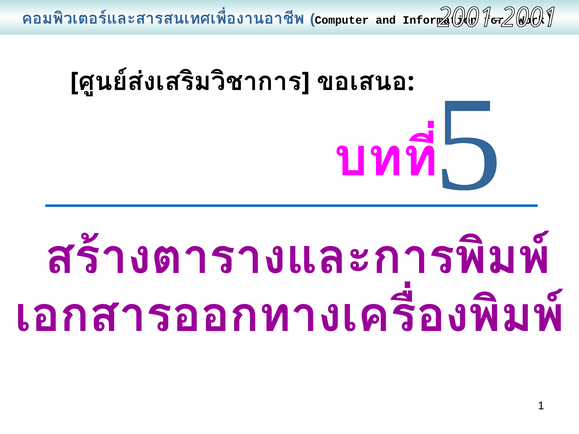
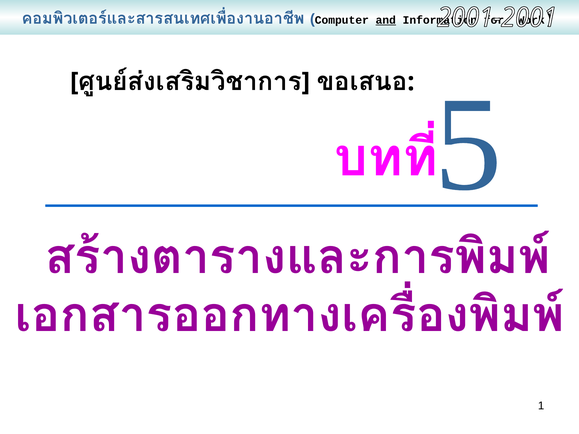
and underline: none -> present (386, 20)
